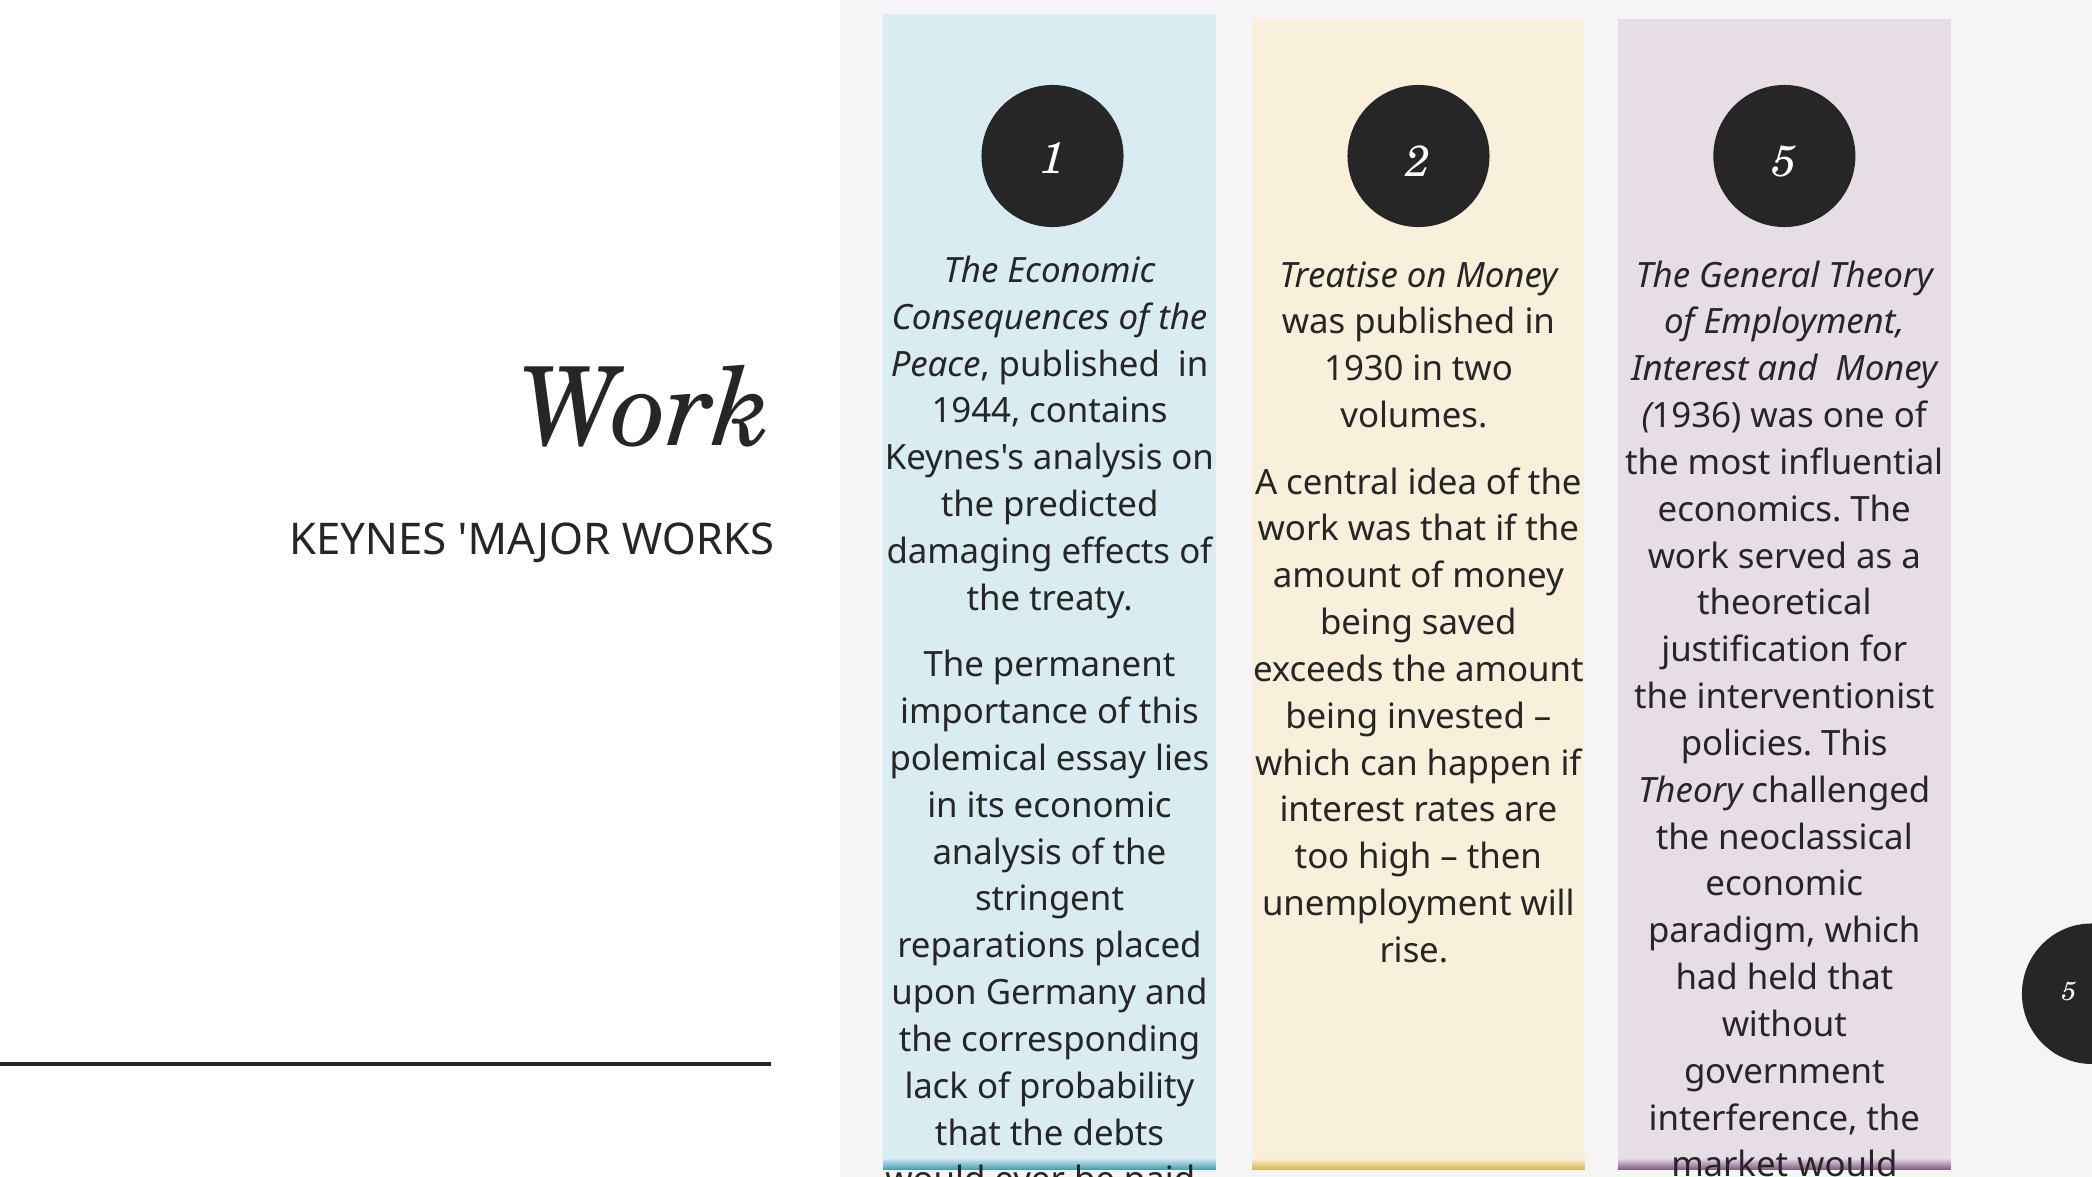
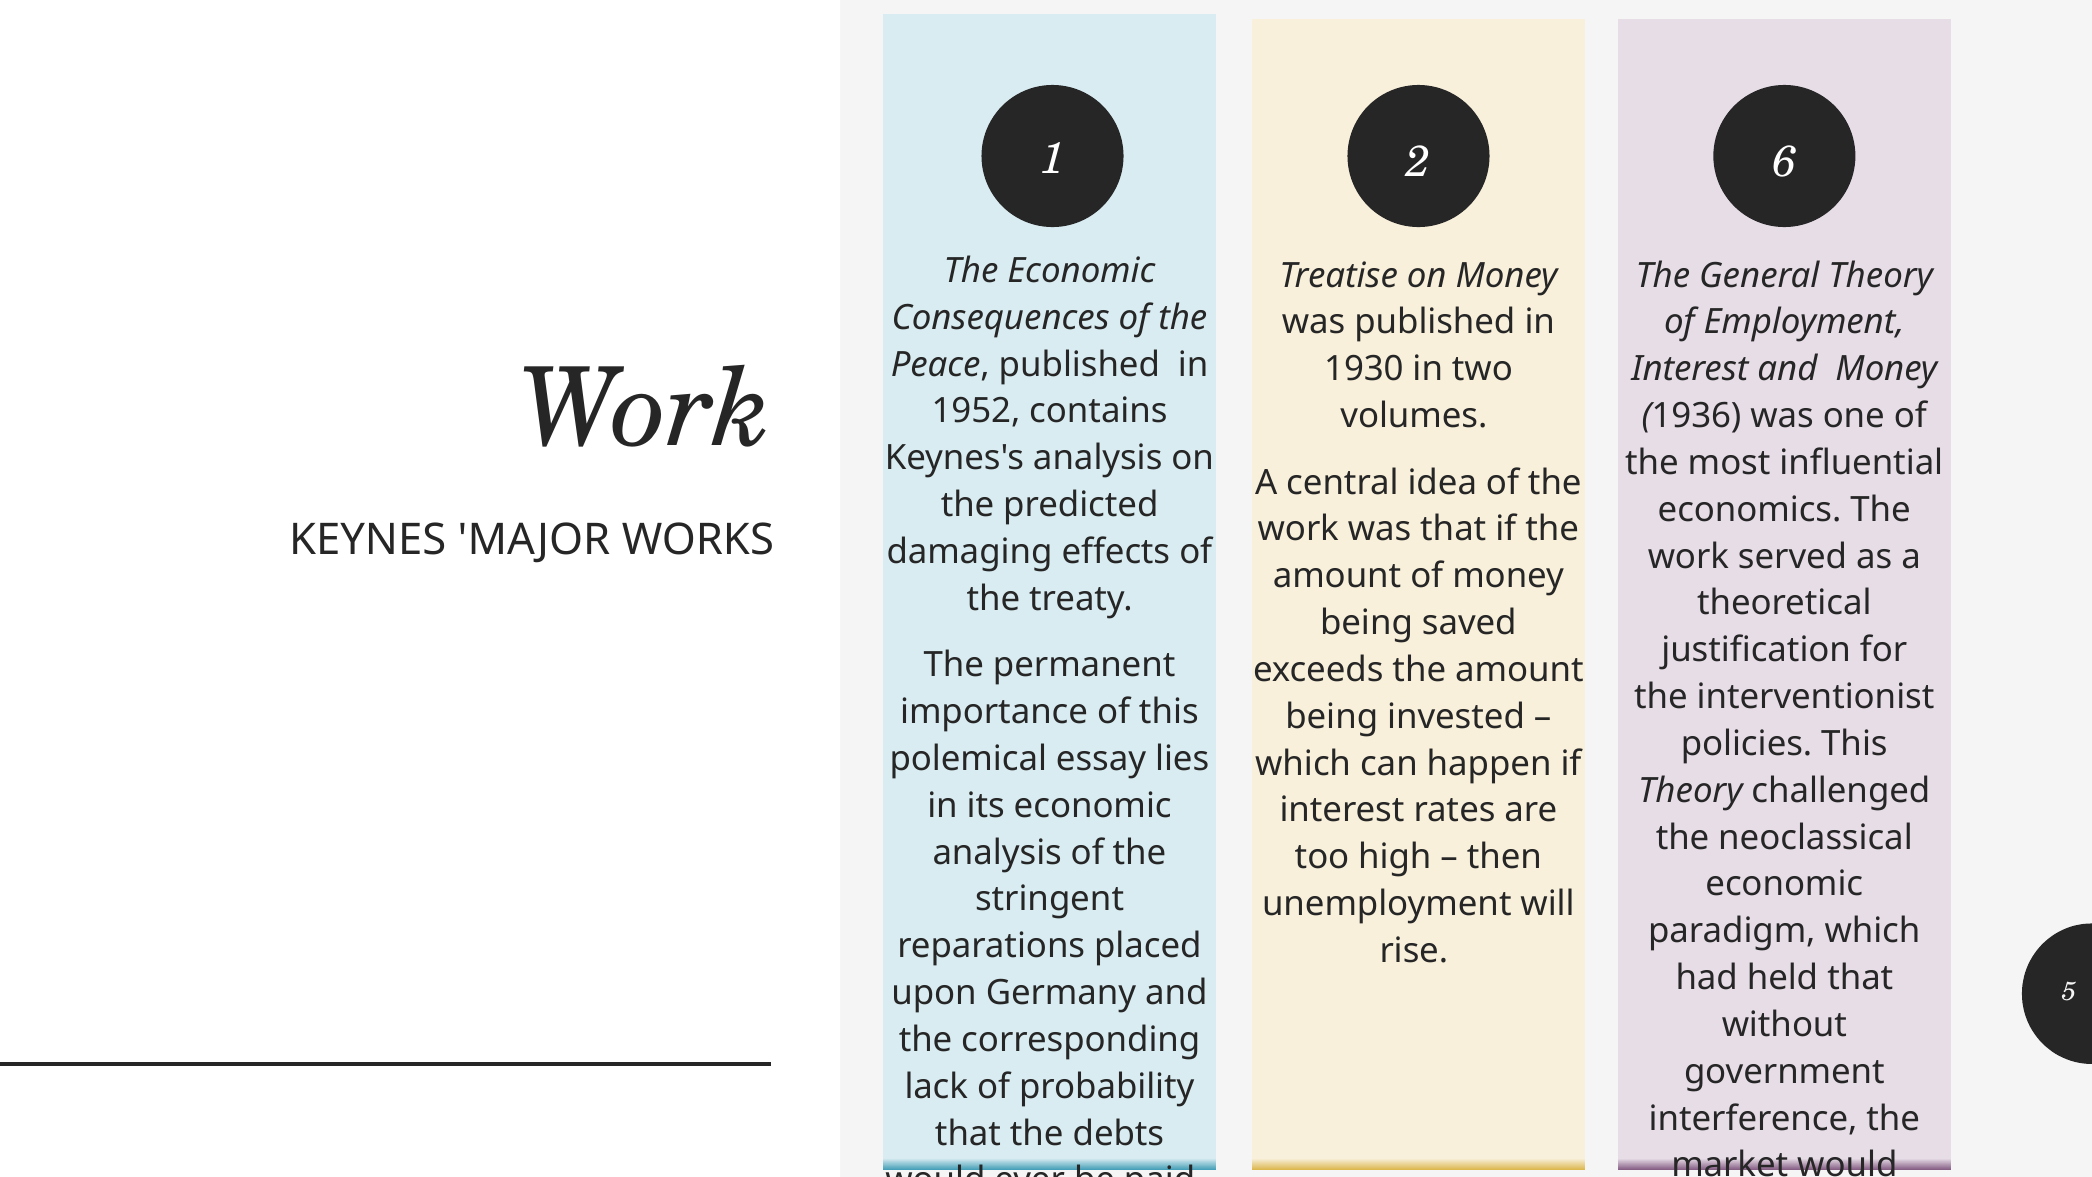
2 5: 5 -> 6 (1784, 162)
1944: 1944 -> 1952 (976, 411)
